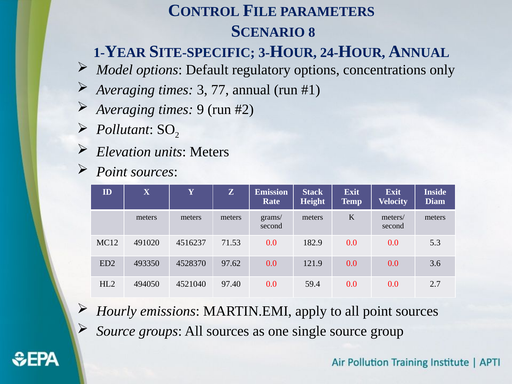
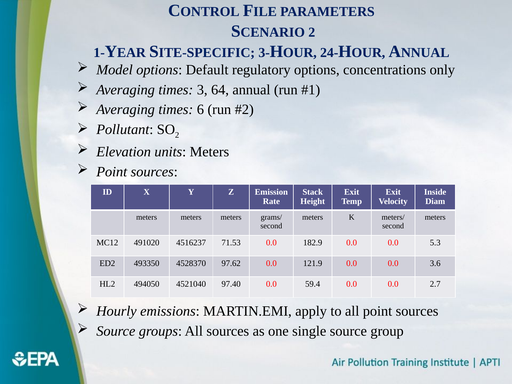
8: 8 -> 2 (312, 32)
77: 77 -> 64 (220, 90)
9: 9 -> 6 (200, 110)
